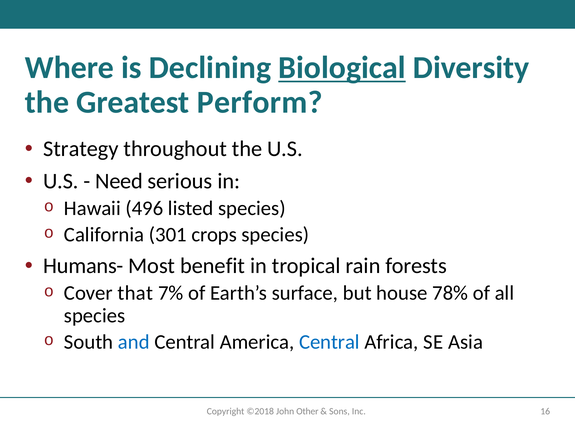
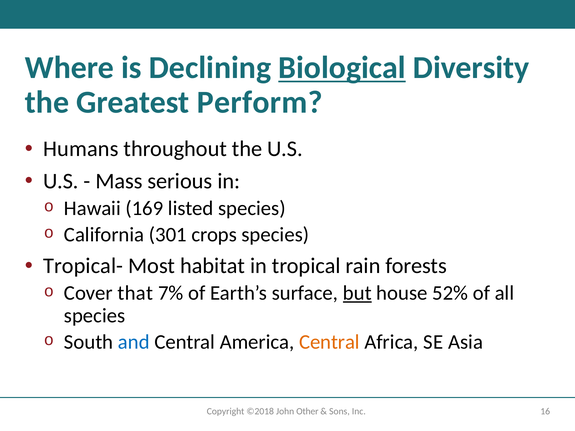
Strategy: Strategy -> Humans (81, 149)
Need: Need -> Mass (119, 181)
496: 496 -> 169 (144, 208)
Humans-: Humans- -> Tropical- (83, 266)
benefit: benefit -> habitat (213, 266)
but underline: none -> present (357, 293)
78%: 78% -> 52% (450, 293)
Central colour: blue -> orange (329, 342)
